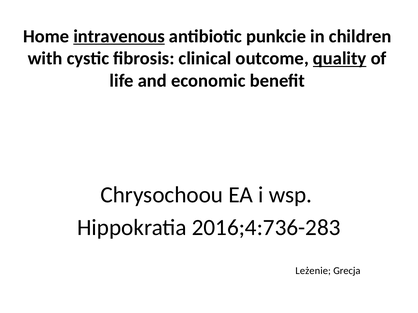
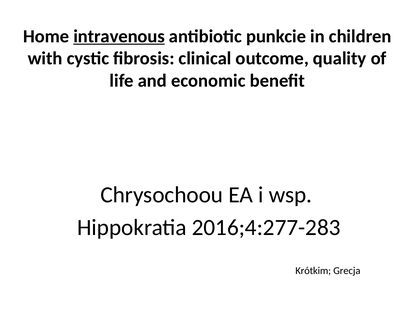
quality underline: present -> none (340, 59)
2016;4:736-283: 2016;4:736-283 -> 2016;4:277-283 (266, 228)
Leżenie: Leżenie -> Krótkim (313, 271)
